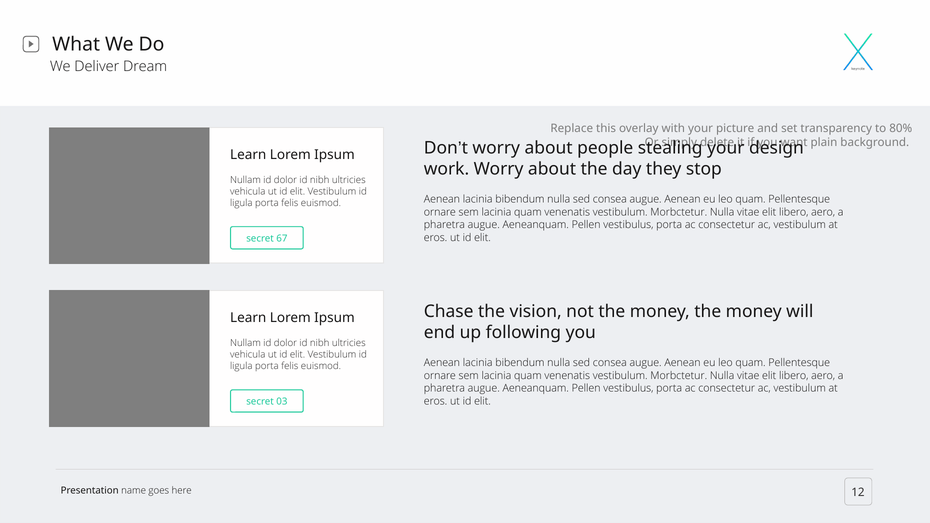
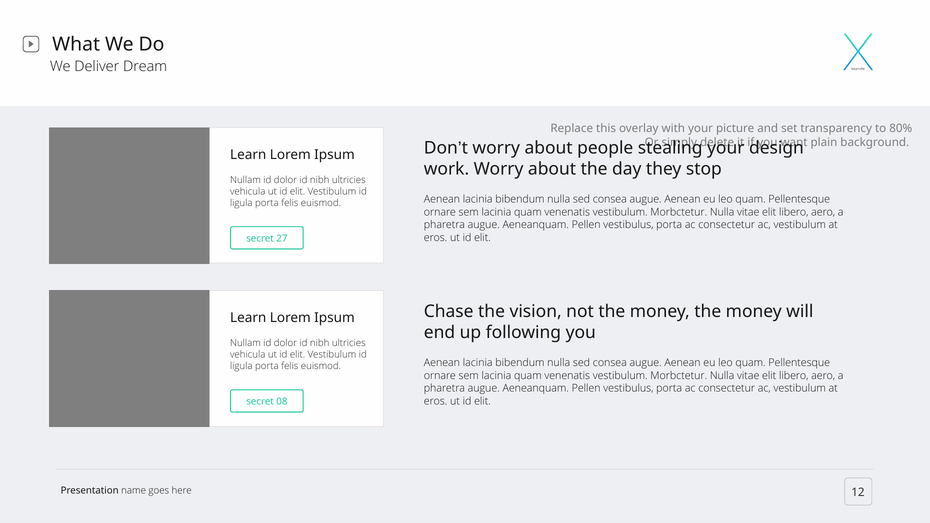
67: 67 -> 27 (282, 238)
03: 03 -> 08 (282, 402)
